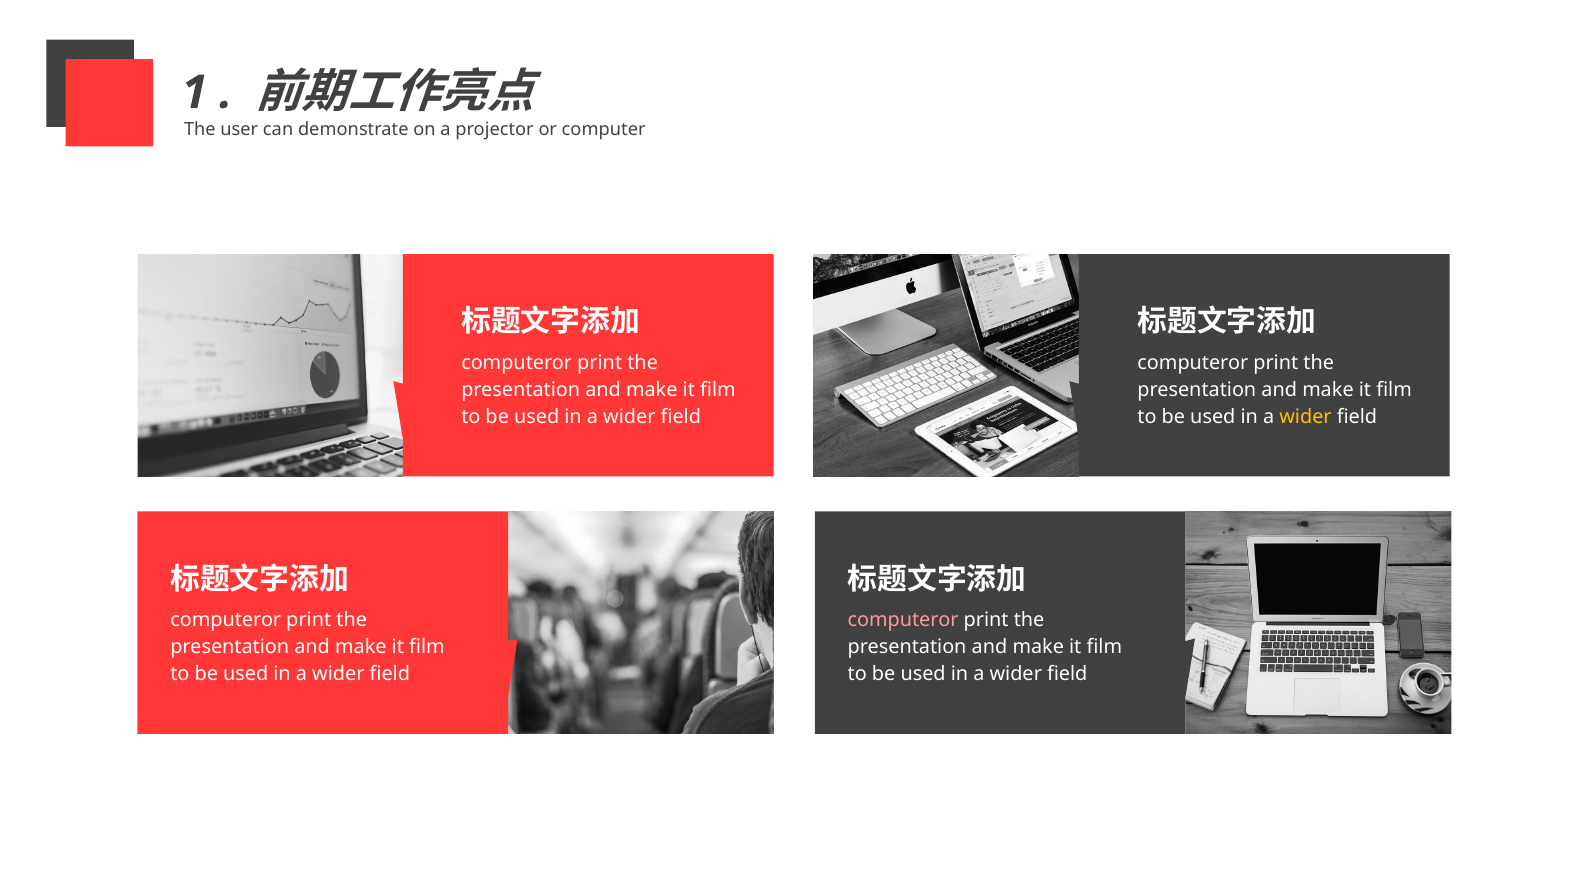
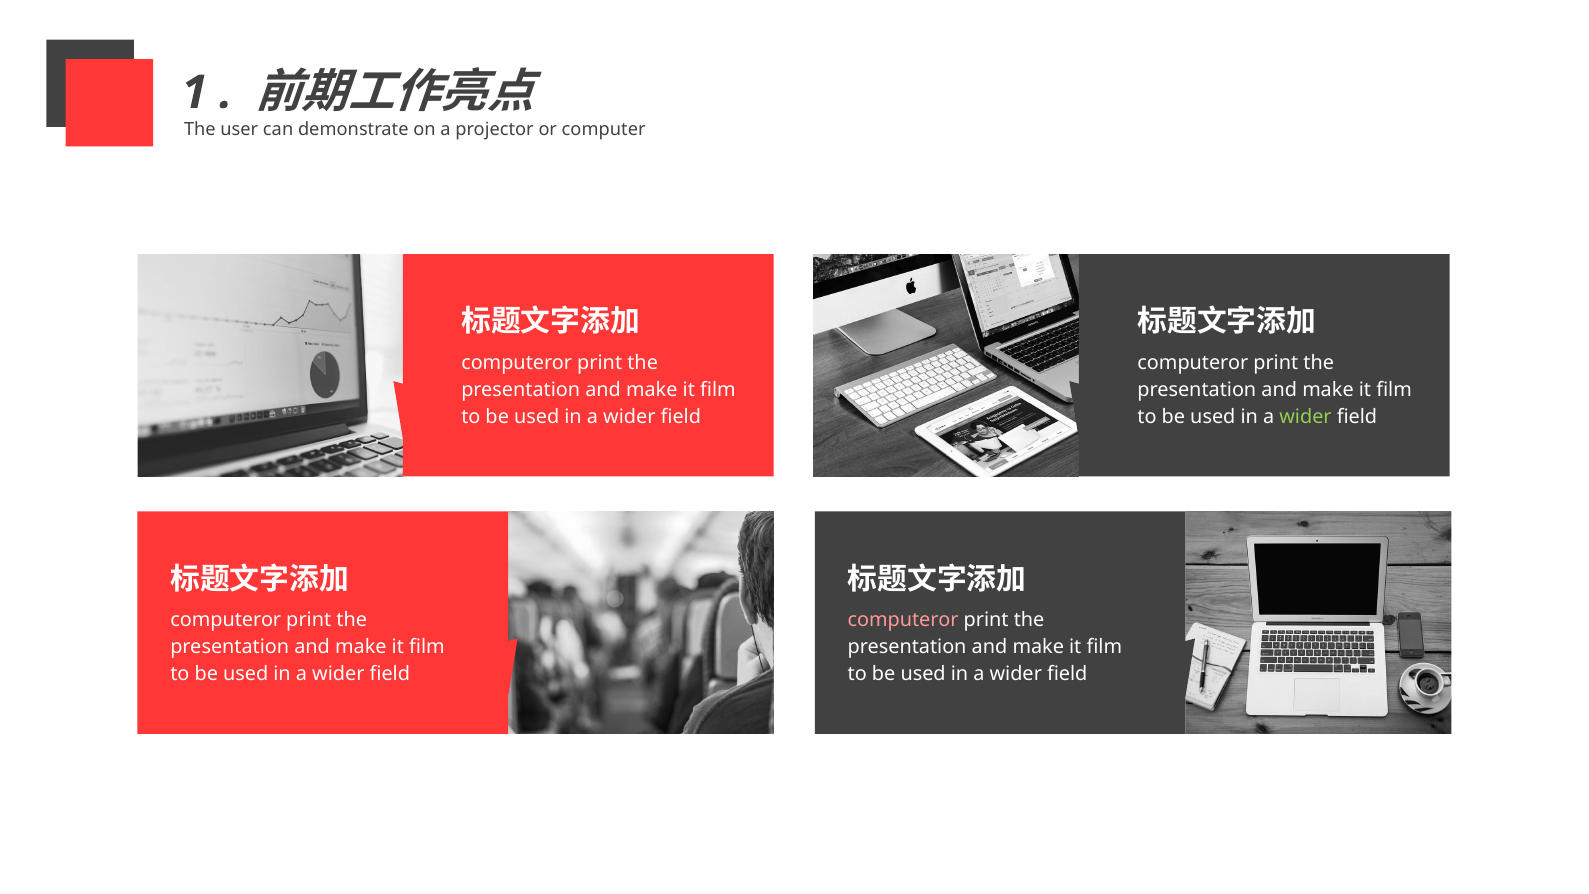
wider colour: yellow -> light green (1305, 417)
